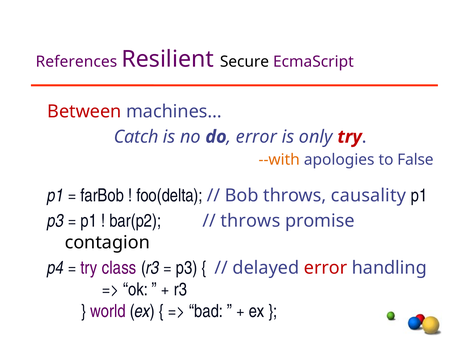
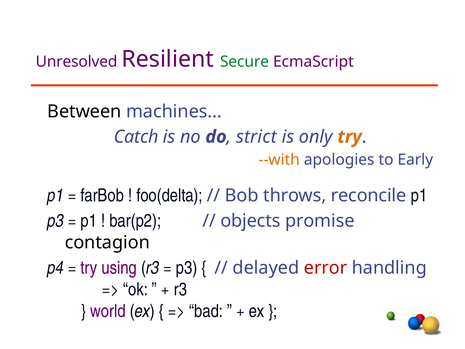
References: References -> Unresolved (77, 62)
Secure colour: black -> green (244, 62)
Between colour: red -> black (84, 111)
error: error -> strict (256, 137)
try colour: red -> orange (350, 137)
False: False -> Early (415, 160)
causality: causality -> reconcile (369, 195)
throws: throws -> objects (251, 221)
class: class -> using (119, 268)
